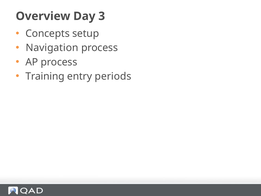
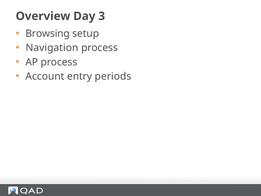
Concepts: Concepts -> Browsing (48, 34)
Training: Training -> Account (45, 76)
